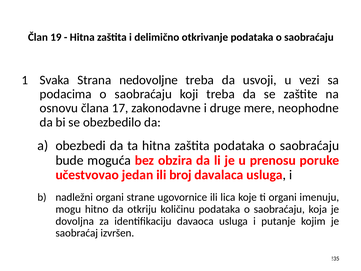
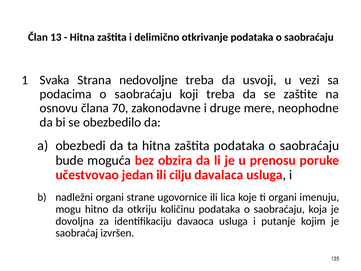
19: 19 -> 13 (56, 37)
17: 17 -> 70 (120, 108)
broj: broj -> cilju (180, 175)
